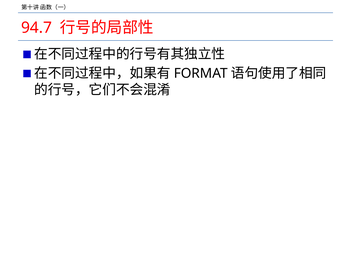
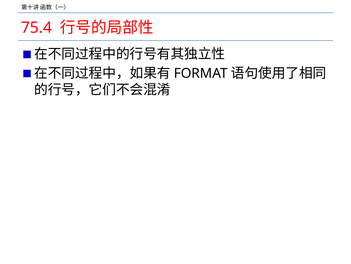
94.7: 94.7 -> 75.4 (37, 28)
